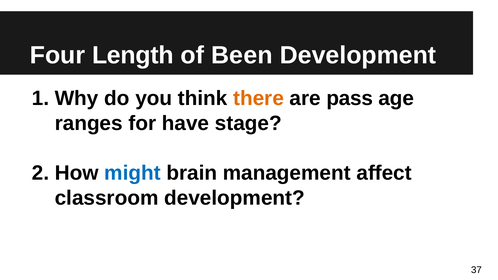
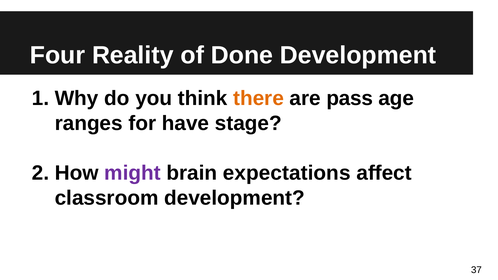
Length: Length -> Reality (133, 55)
Been: Been -> Done (242, 55)
might colour: blue -> purple (132, 173)
management: management -> expectations (287, 173)
